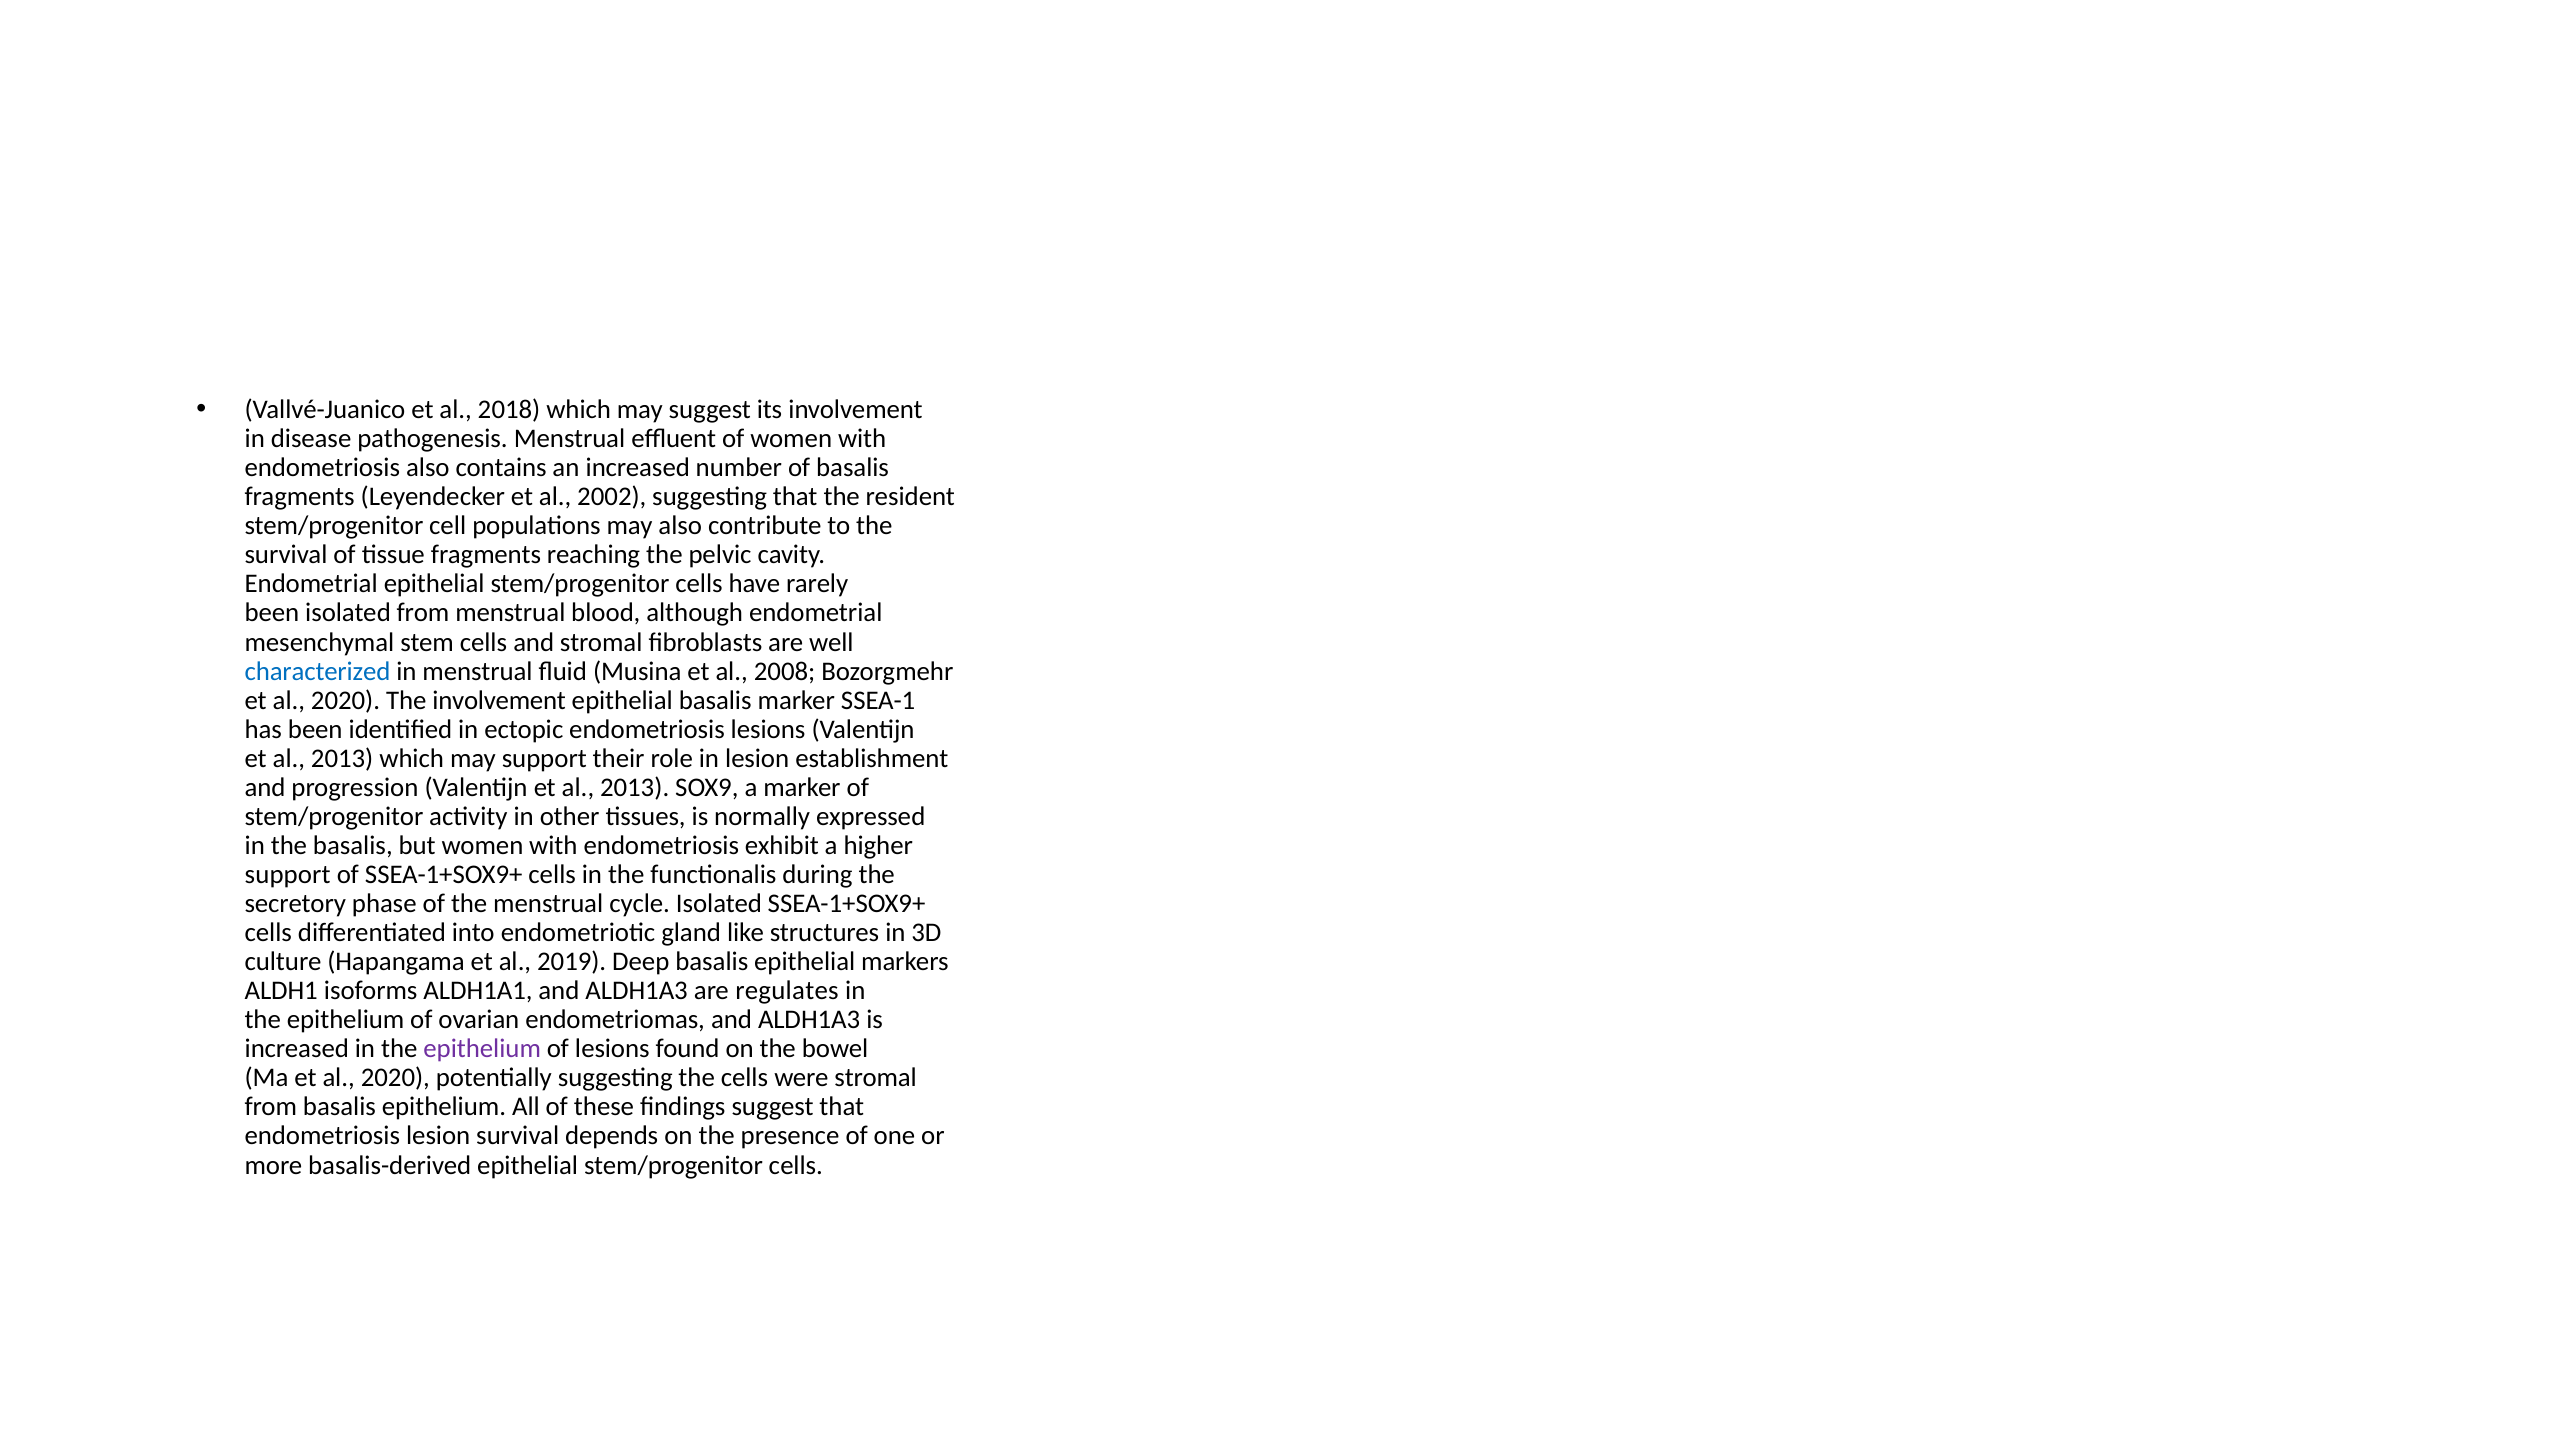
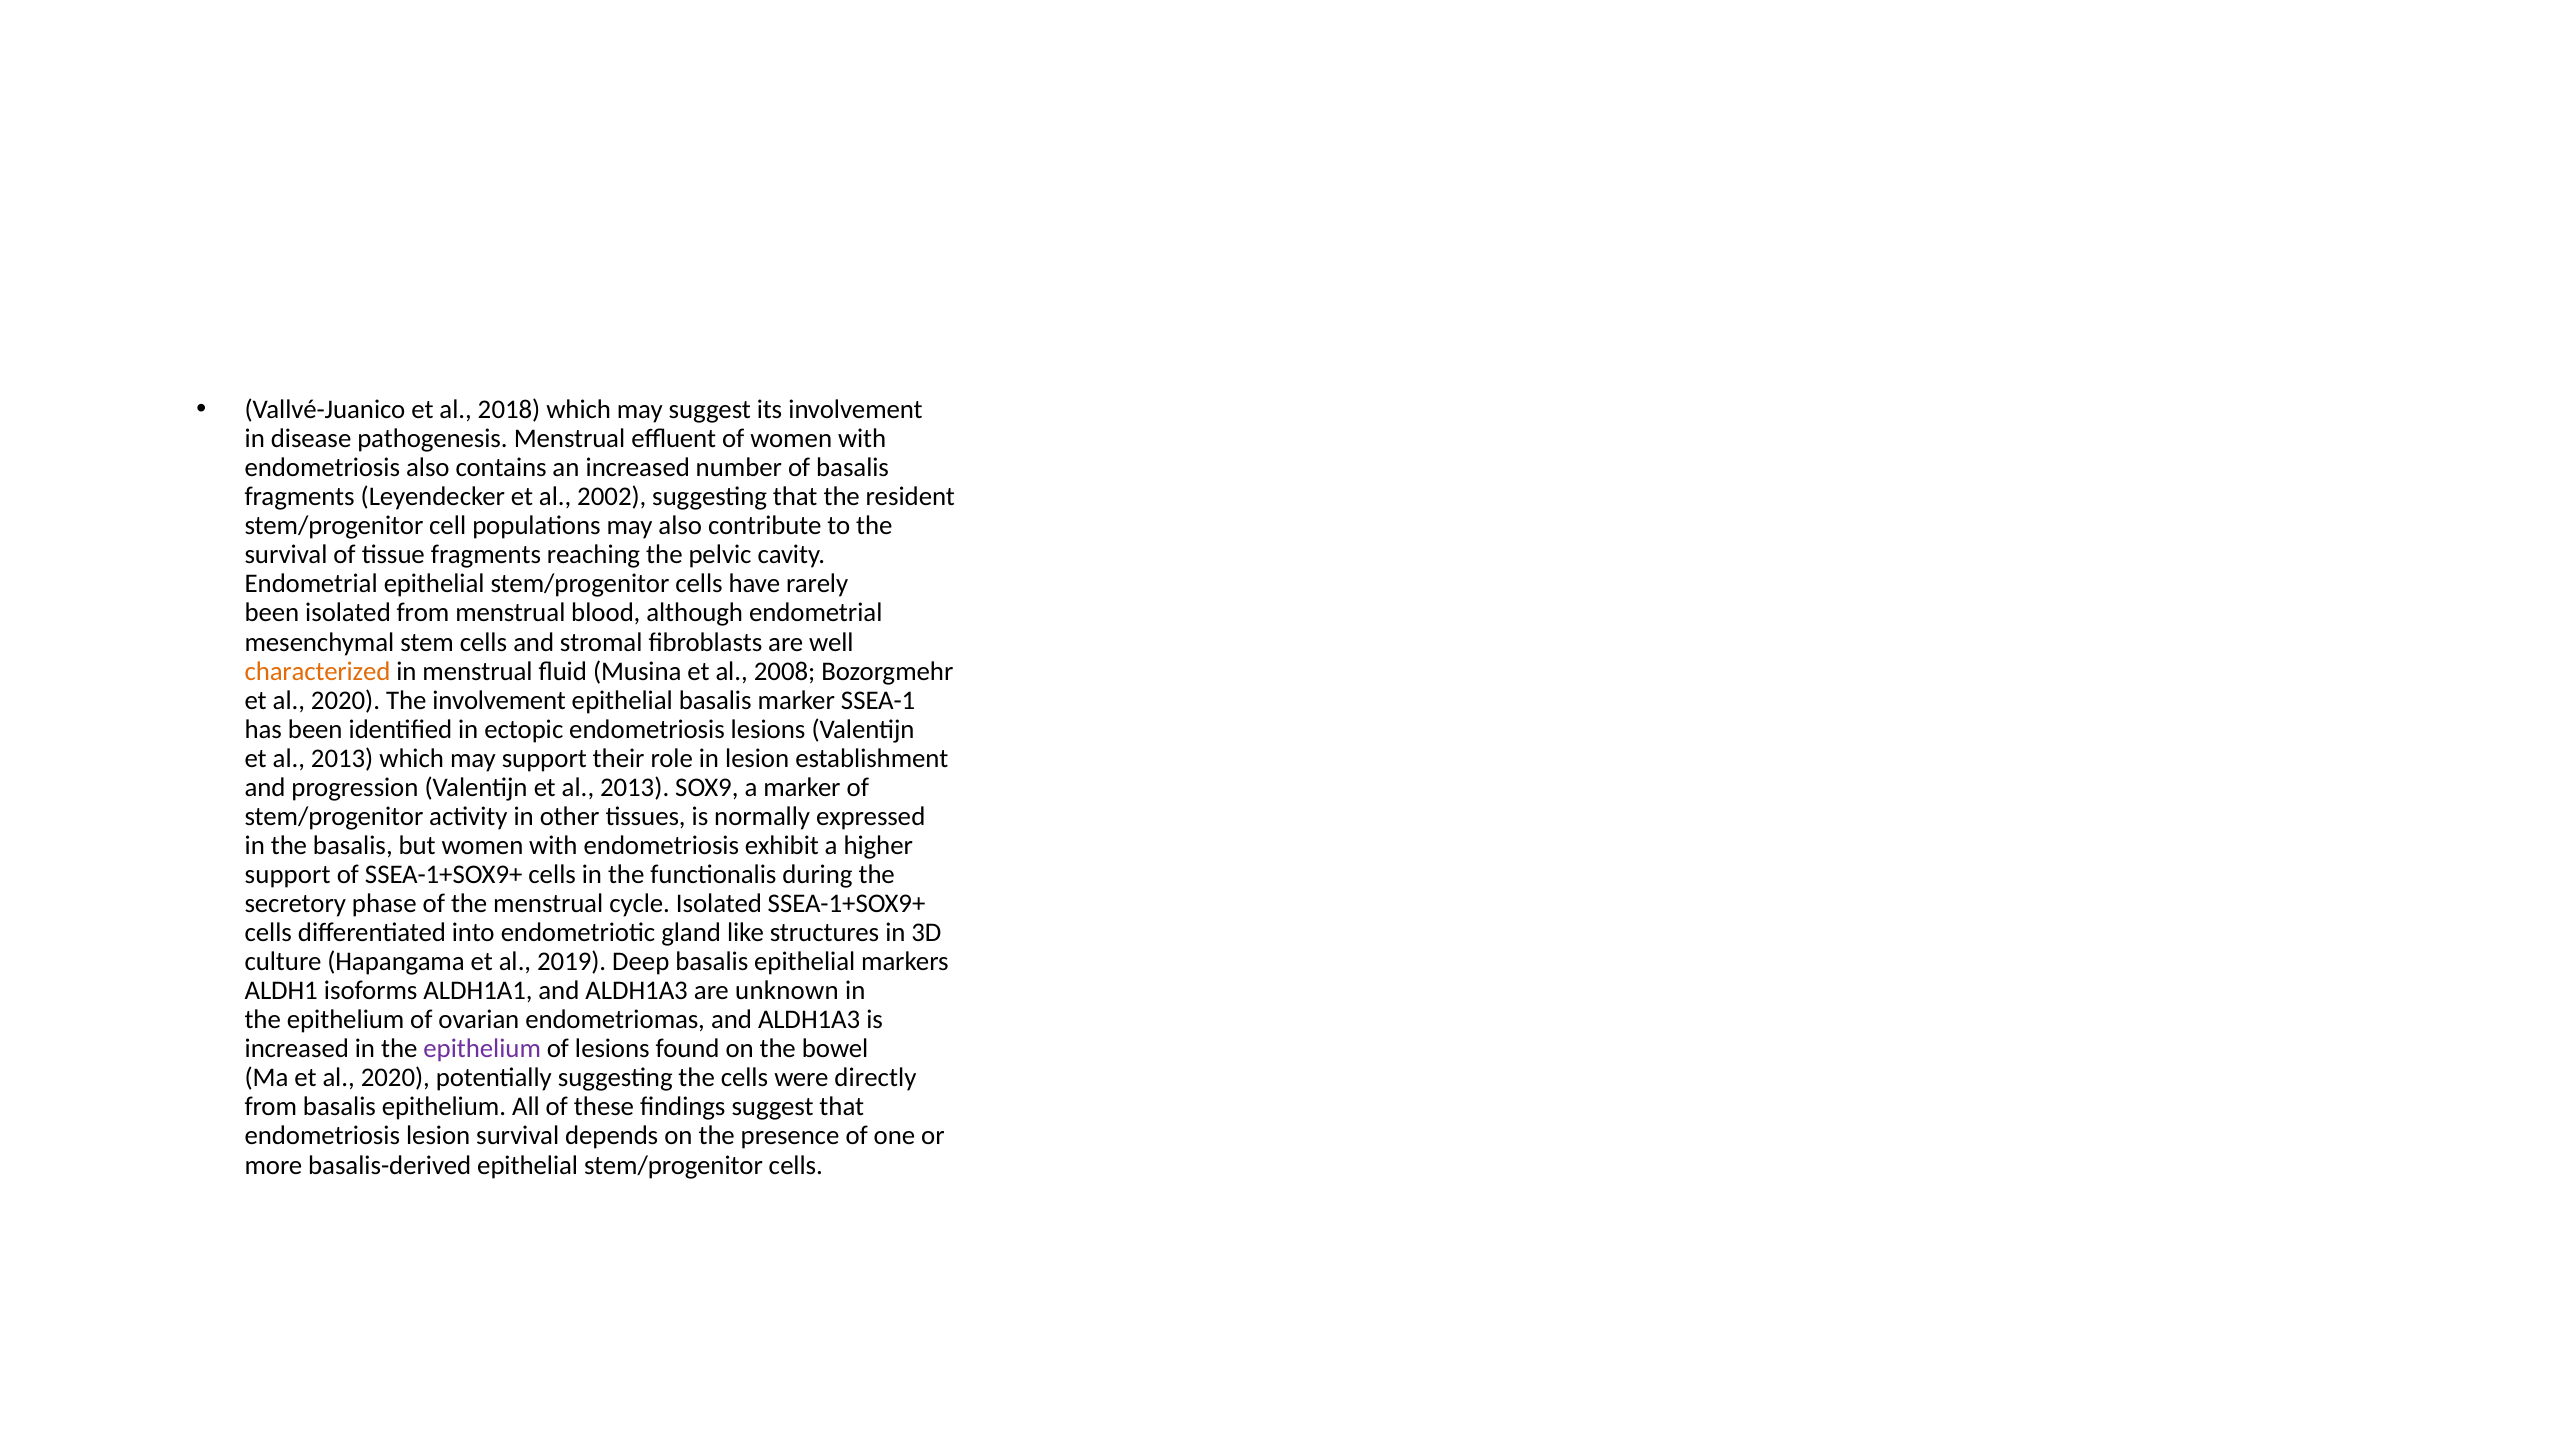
characterized colour: blue -> orange (318, 671)
regulates: regulates -> unknown (787, 991)
were stromal: stromal -> directly (875, 1078)
